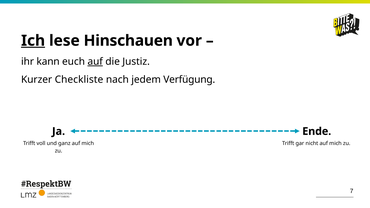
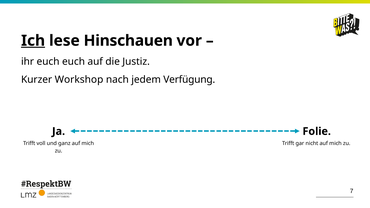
ihr kann: kann -> euch (48, 62)
auf underline: present -> none (95, 62)
Checkliste: Checkliste -> Workshop (79, 80)
Ende: Ende -> Folie (317, 131)
